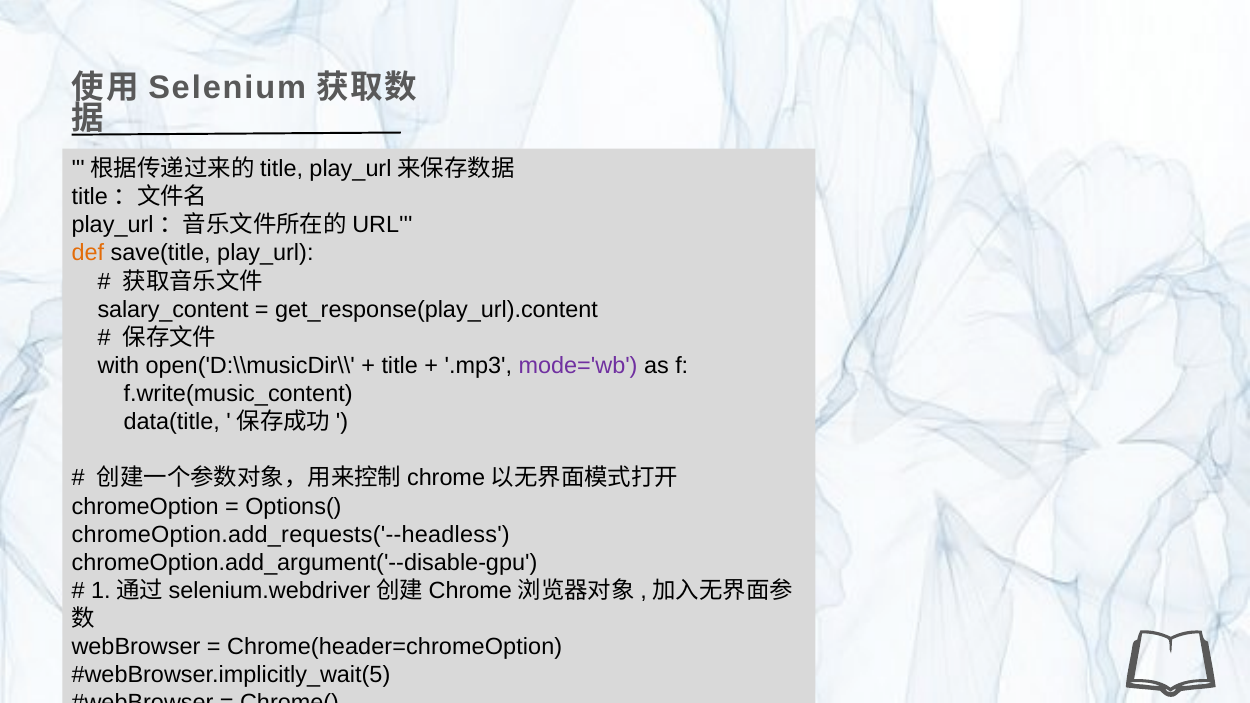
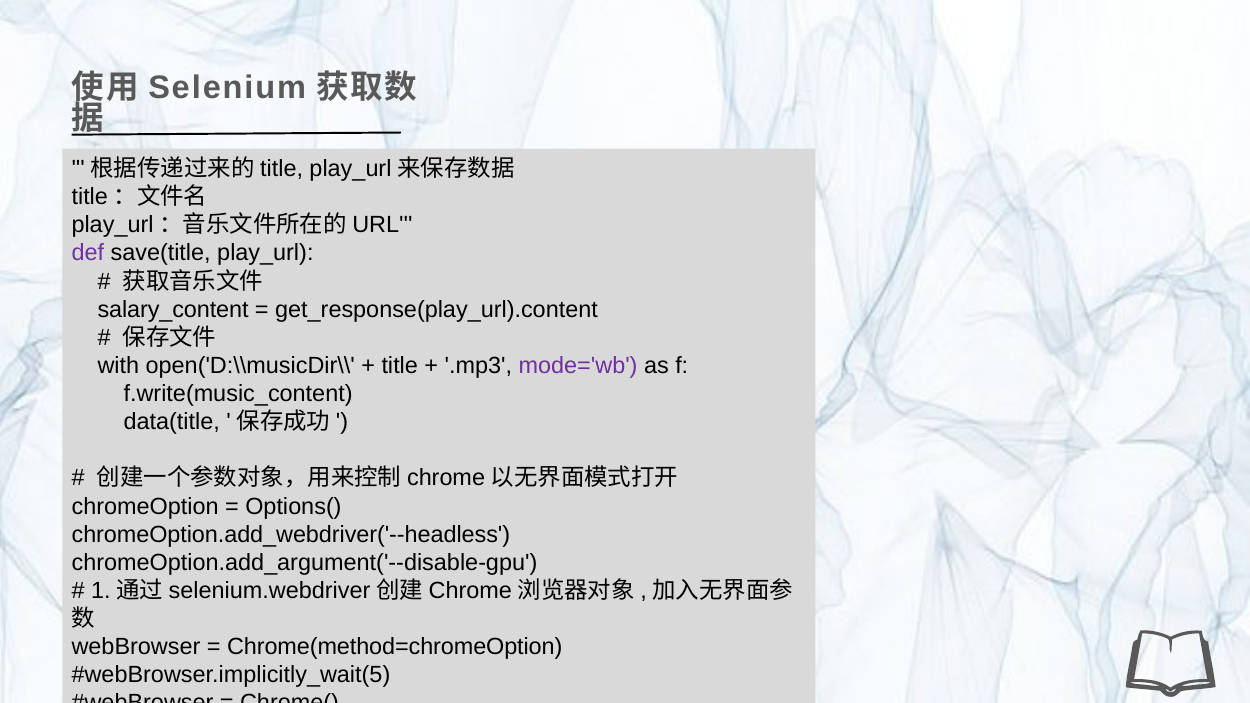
def colour: orange -> purple (88, 253)
chromeOption.add_requests('--headless: chromeOption.add_requests('--headless -> chromeOption.add_webdriver('--headless (291, 535)
Chrome(header=chromeOption: Chrome(header=chromeOption -> Chrome(method=chromeOption (395, 647)
